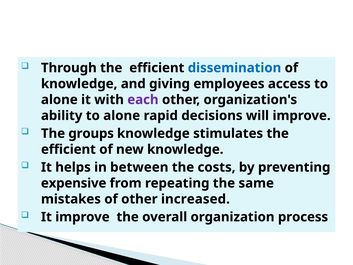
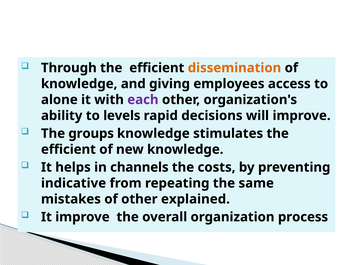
dissemination colour: blue -> orange (234, 68)
ability to alone: alone -> levels (122, 115)
between: between -> channels (139, 167)
expensive: expensive -> indicative (74, 183)
increased: increased -> explained (195, 199)
